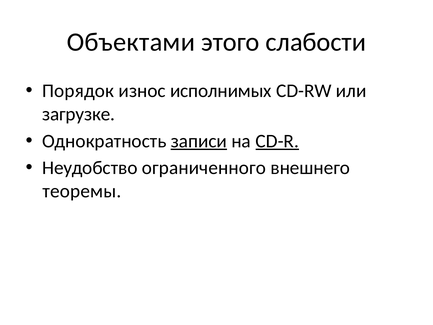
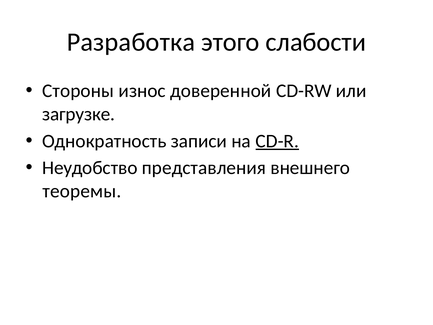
Объектами: Объектами -> Разработка (131, 42)
Порядок: Порядок -> Стороны (78, 91)
исполнимых: исполнимых -> доверенной (221, 91)
записи underline: present -> none (199, 141)
ограниченного: ограниченного -> представления (204, 168)
